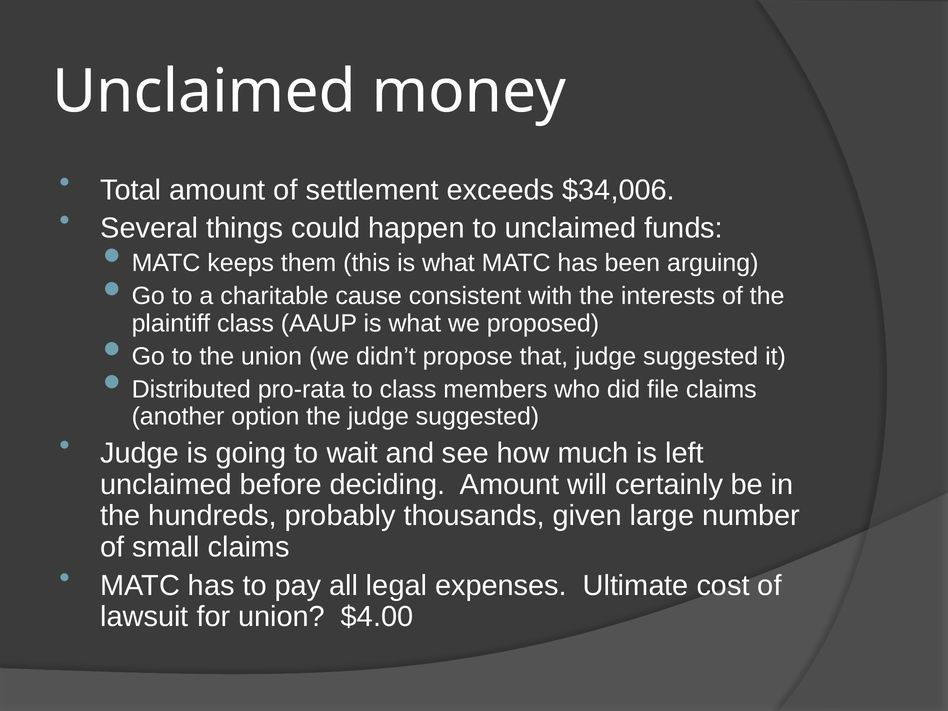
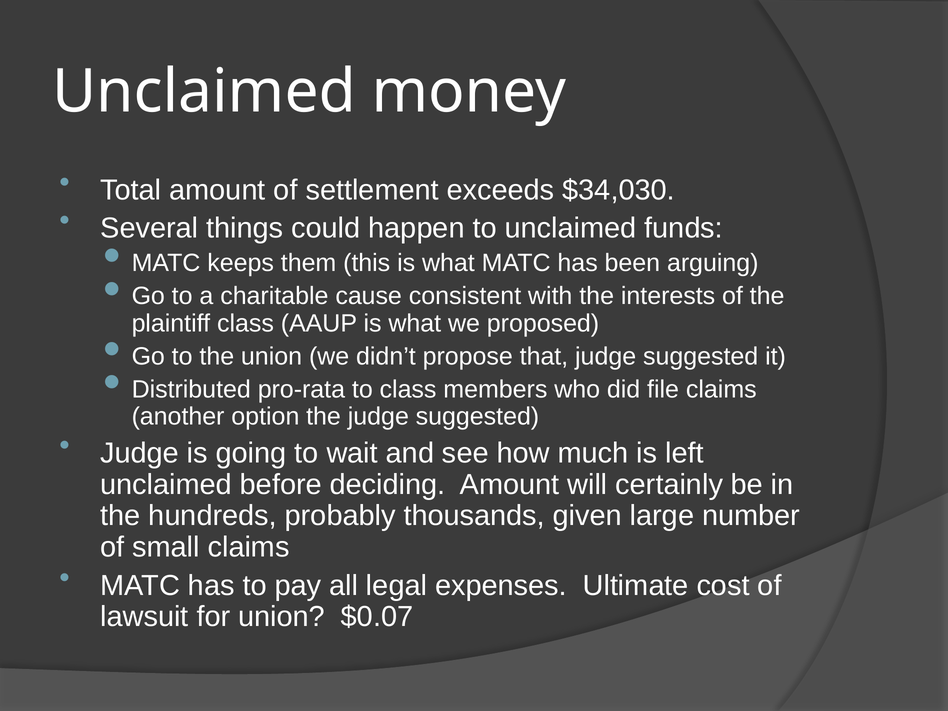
$34,006: $34,006 -> $34,030 (619, 190)
$4.00: $4.00 -> $0.07 (377, 617)
